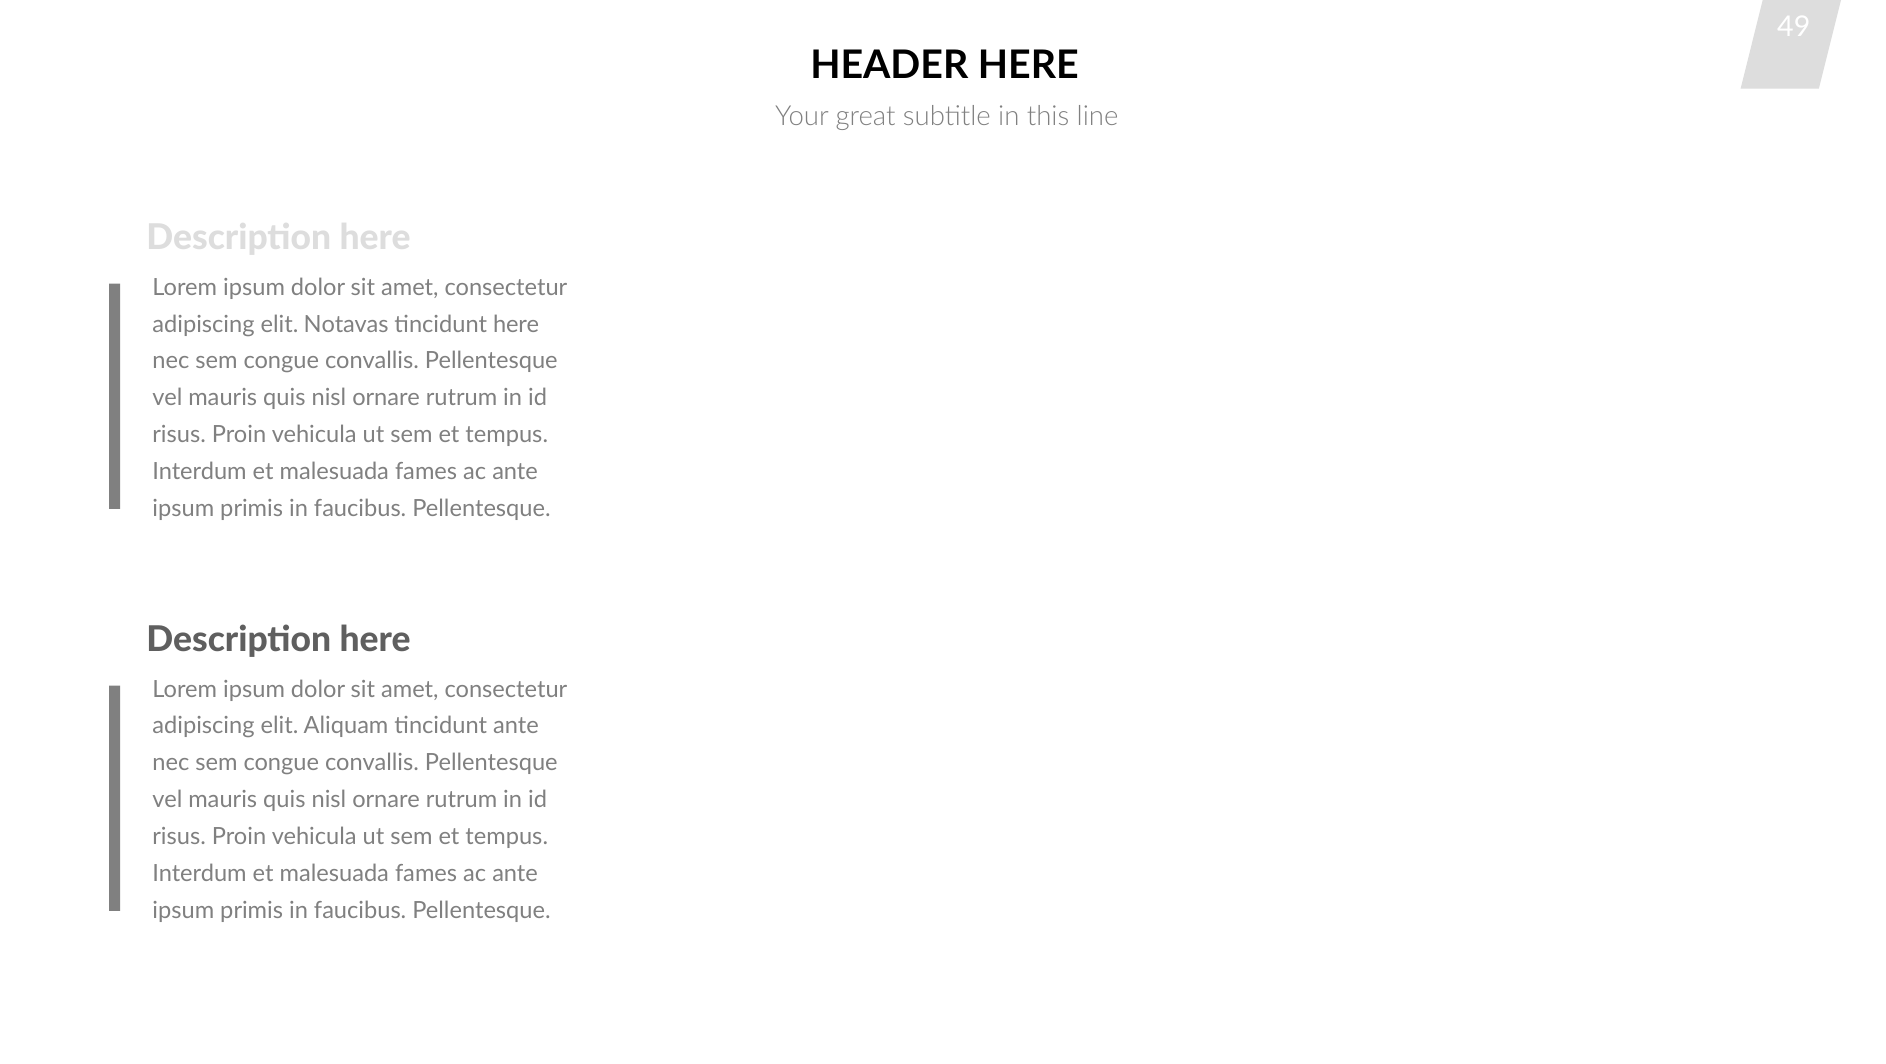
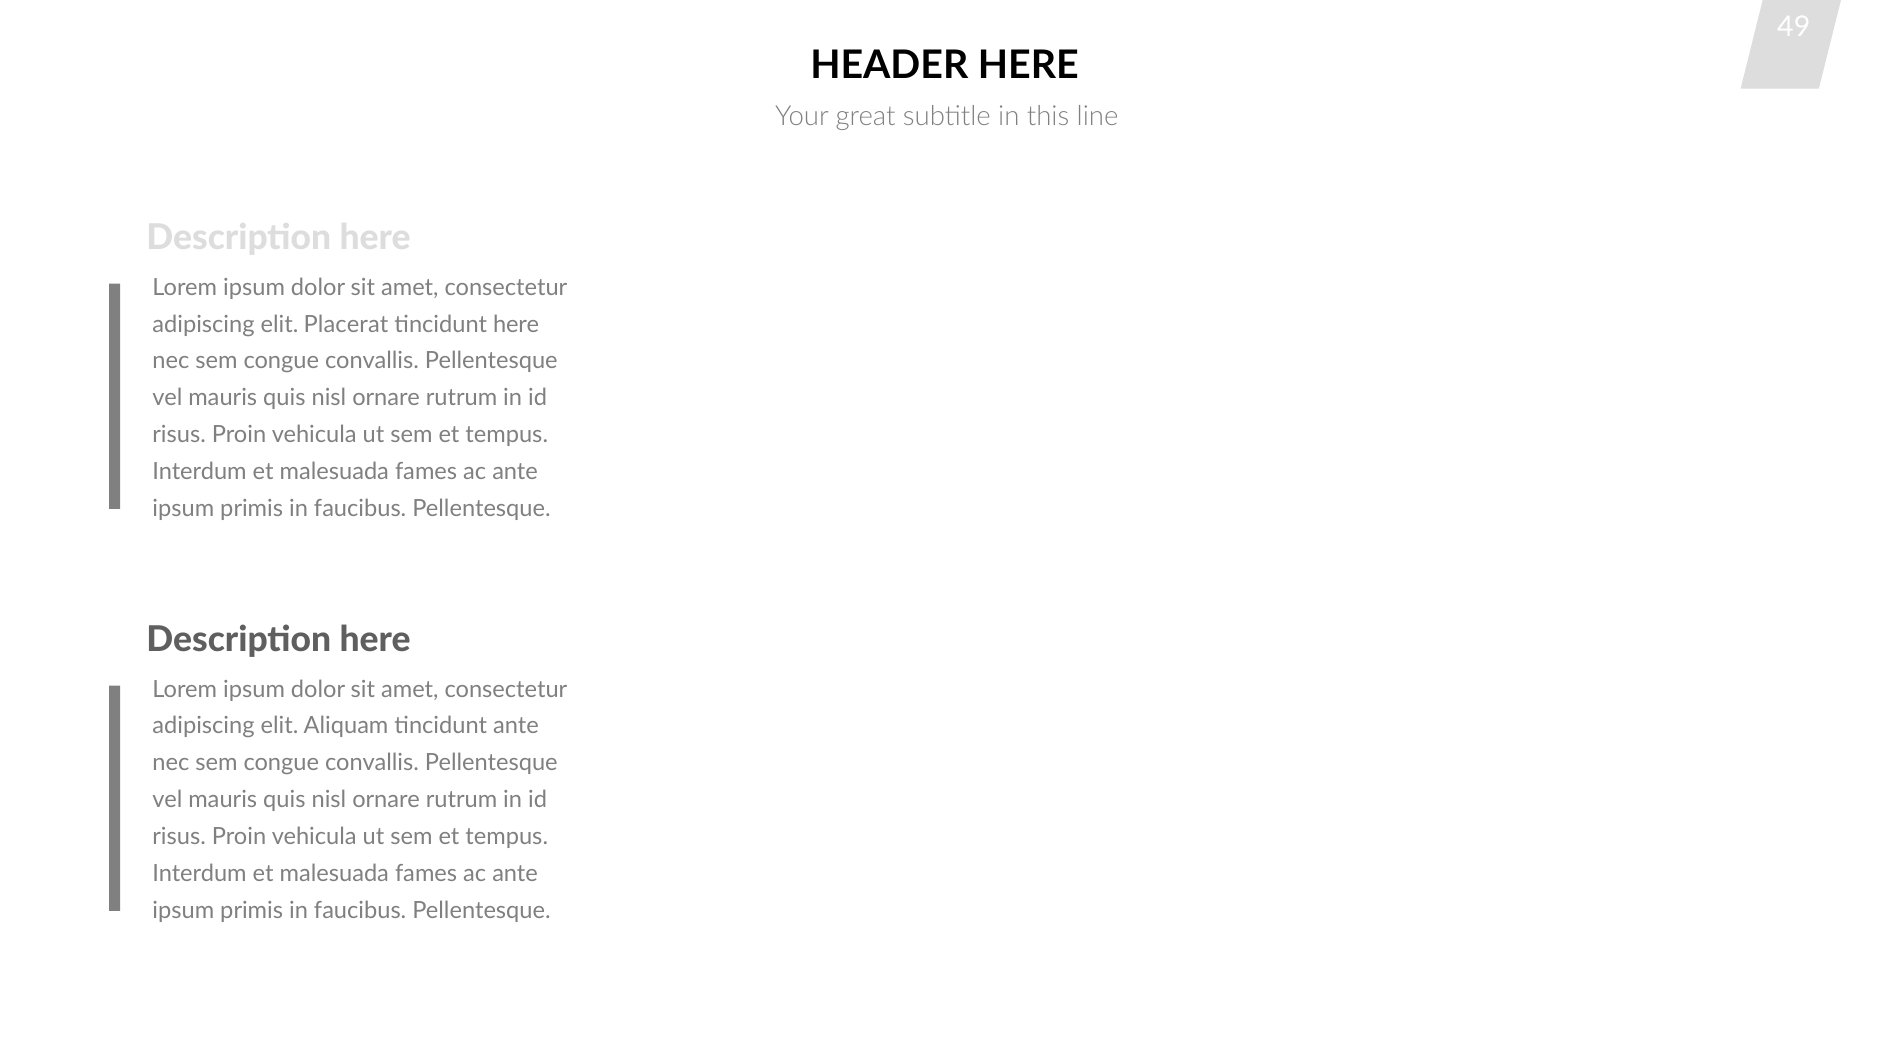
Notavas: Notavas -> Placerat (346, 324)
